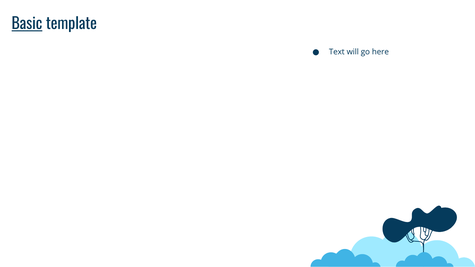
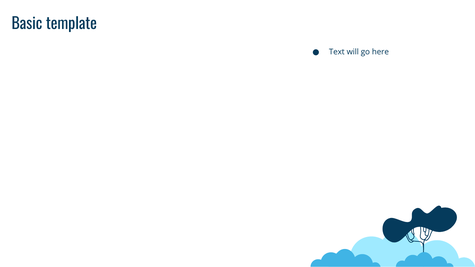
Basic underline: present -> none (27, 24)
